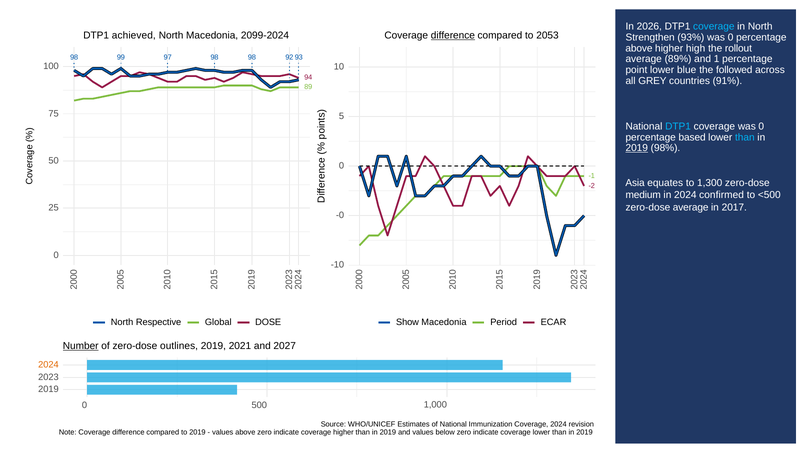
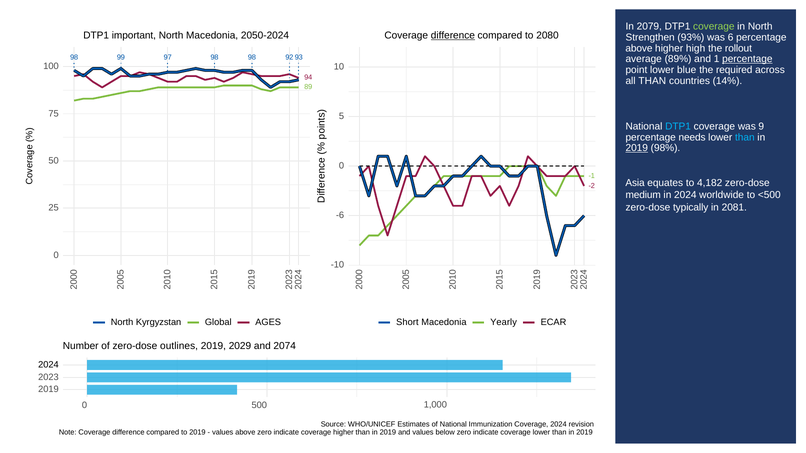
2026: 2026 -> 2079 (649, 26)
coverage colour: light blue -> light green (714, 26)
2053: 2053 -> 2080 (547, 36)
achieved: achieved -> important (134, 36)
2099-2024: 2099-2024 -> 2050-2024 (265, 36)
93% was 0: 0 -> 6 (731, 37)
percentage underline: none -> present (747, 59)
followed: followed -> required (734, 70)
all GREY: GREY -> THAN (652, 81)
91%: 91% -> 14% (727, 81)
coverage was 0: 0 -> 9 (761, 126)
based: based -> needs (692, 137)
1,300: 1,300 -> 4,182 (710, 183)
confirmed: confirmed -> worldwide (722, 195)
zero-dose average: average -> typically (691, 207)
2017: 2017 -> 2081 (734, 207)
-0: -0 -> -6 (340, 216)
Respective: Respective -> Kyrgyzstan (159, 322)
DOSE: DOSE -> AGES (268, 322)
Show: Show -> Short (407, 322)
Period: Period -> Yearly (504, 322)
Number underline: present -> none (81, 346)
2021: 2021 -> 2029 (240, 346)
2027: 2027 -> 2074 (285, 346)
2024 colour: orange -> black (48, 365)
